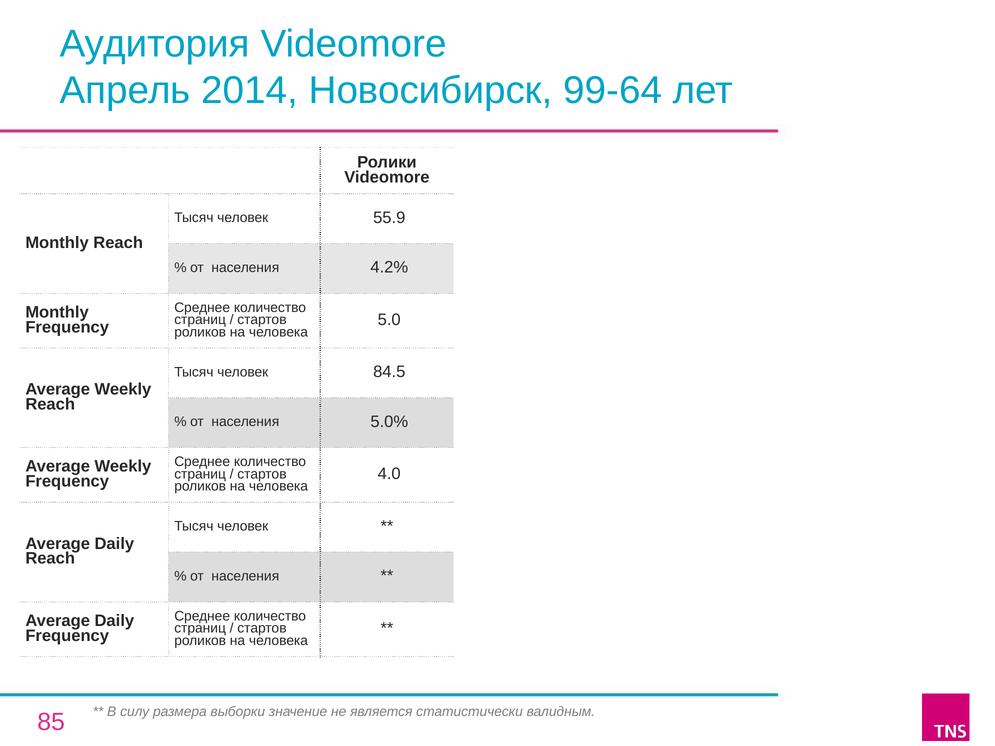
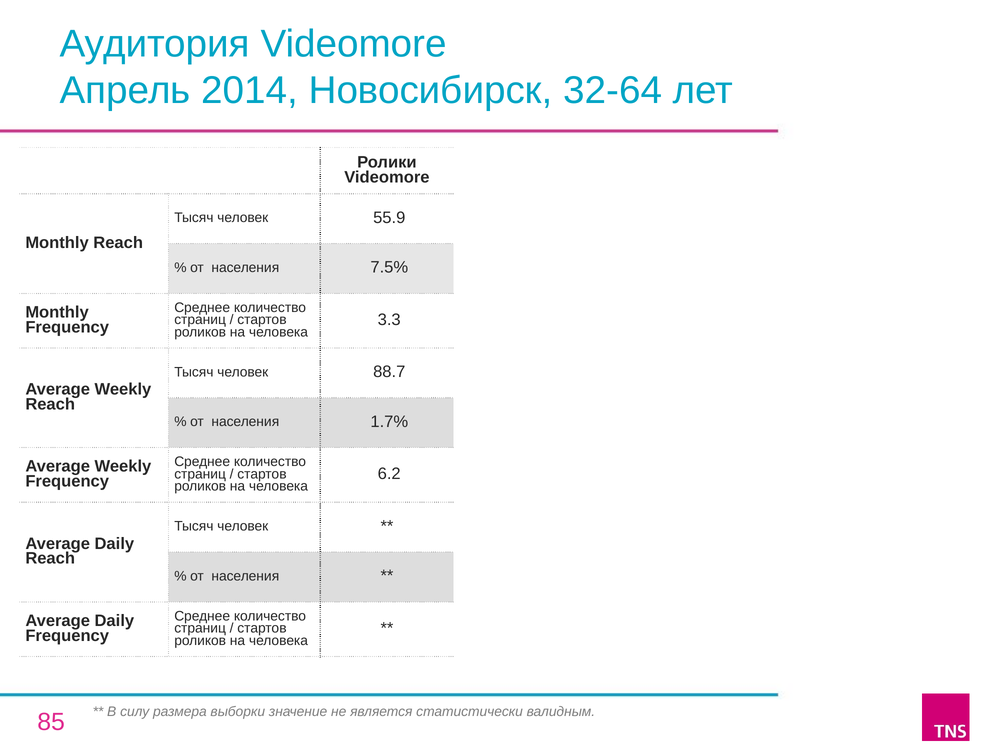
99-64: 99-64 -> 32-64 (613, 91)
4.2%: 4.2% -> 7.5% (389, 268)
5.0: 5.0 -> 3.3 (389, 320)
84.5: 84.5 -> 88.7 (389, 372)
5.0%: 5.0% -> 1.7% (389, 422)
4.0: 4.0 -> 6.2 (389, 474)
